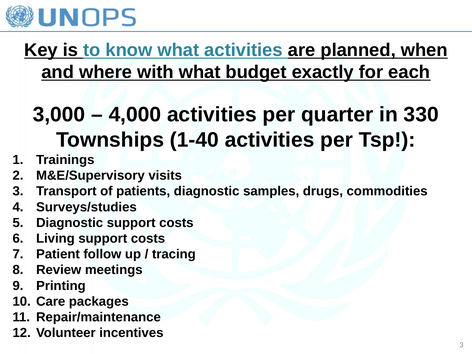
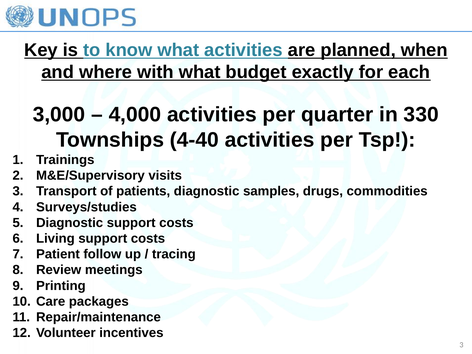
1-40: 1-40 -> 4-40 (194, 140)
